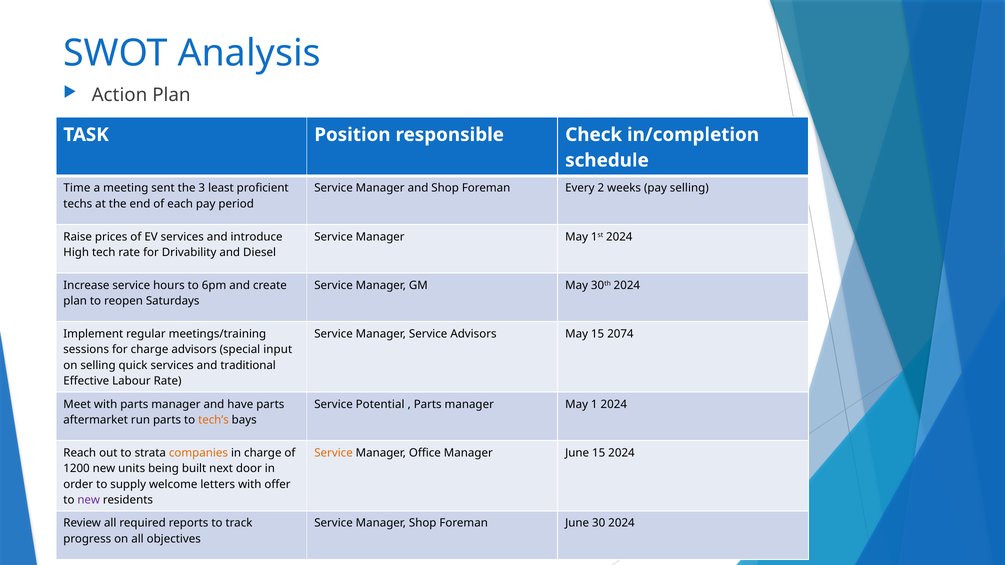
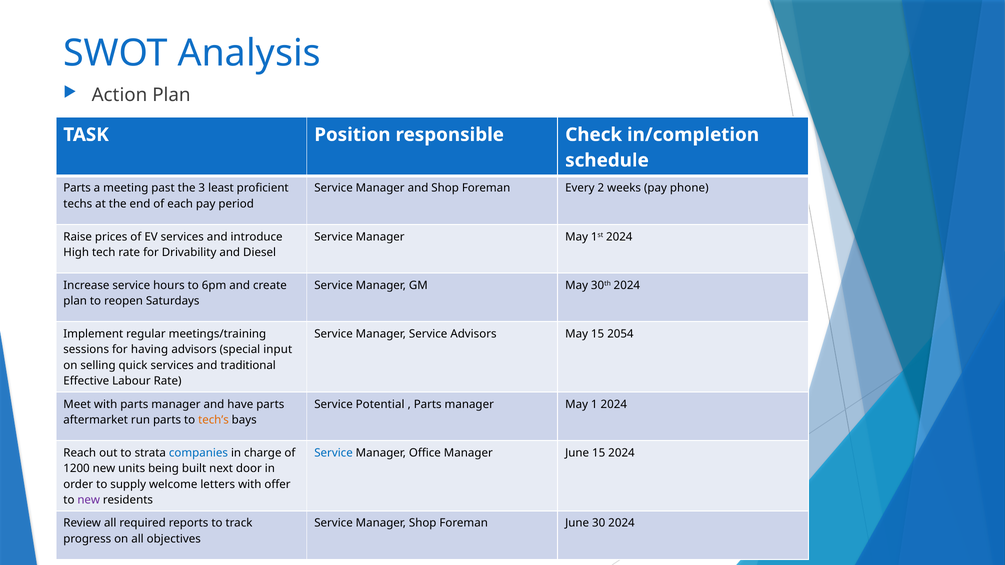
Time: Time -> Parts (77, 188)
sent: sent -> past (163, 188)
pay selling: selling -> phone (689, 188)
2074: 2074 -> 2054 (620, 334)
for charge: charge -> having (150, 350)
companies colour: orange -> blue (198, 453)
Service colour: orange -> blue (334, 453)
